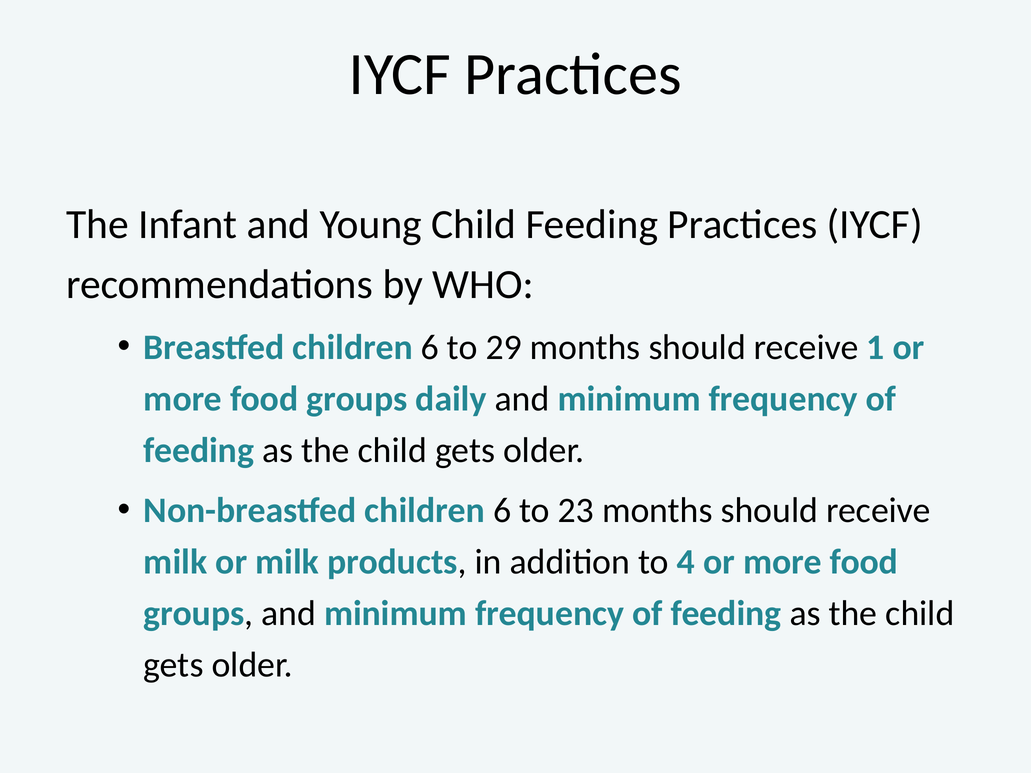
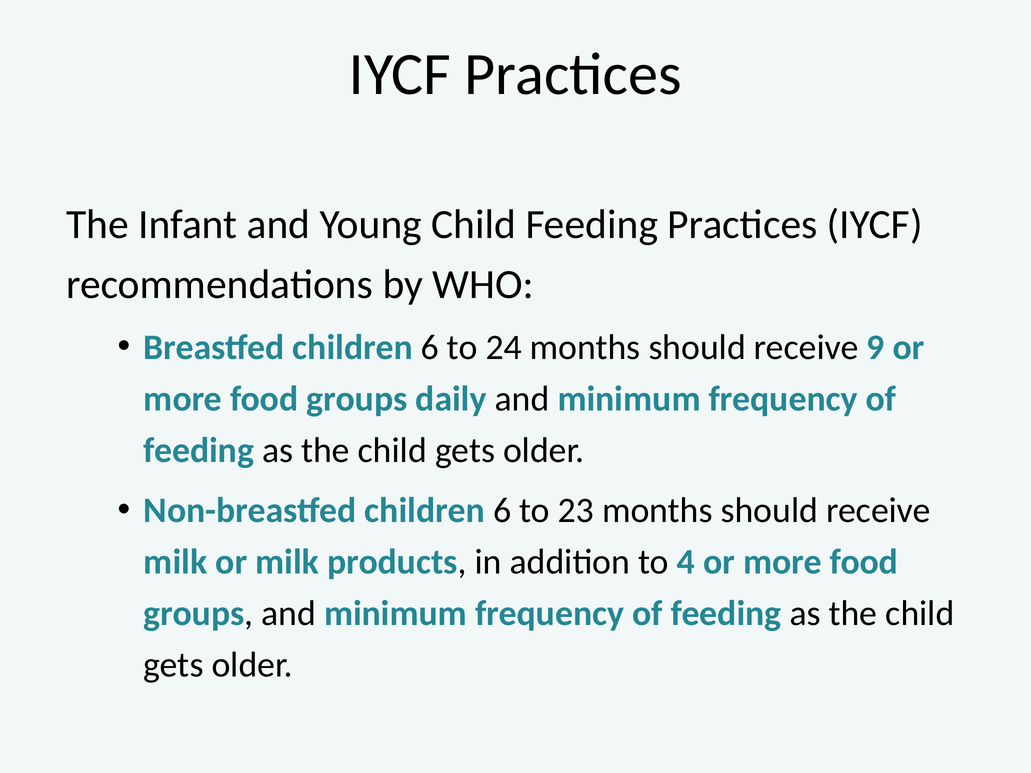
29: 29 -> 24 (504, 348)
1: 1 -> 9 (875, 348)
